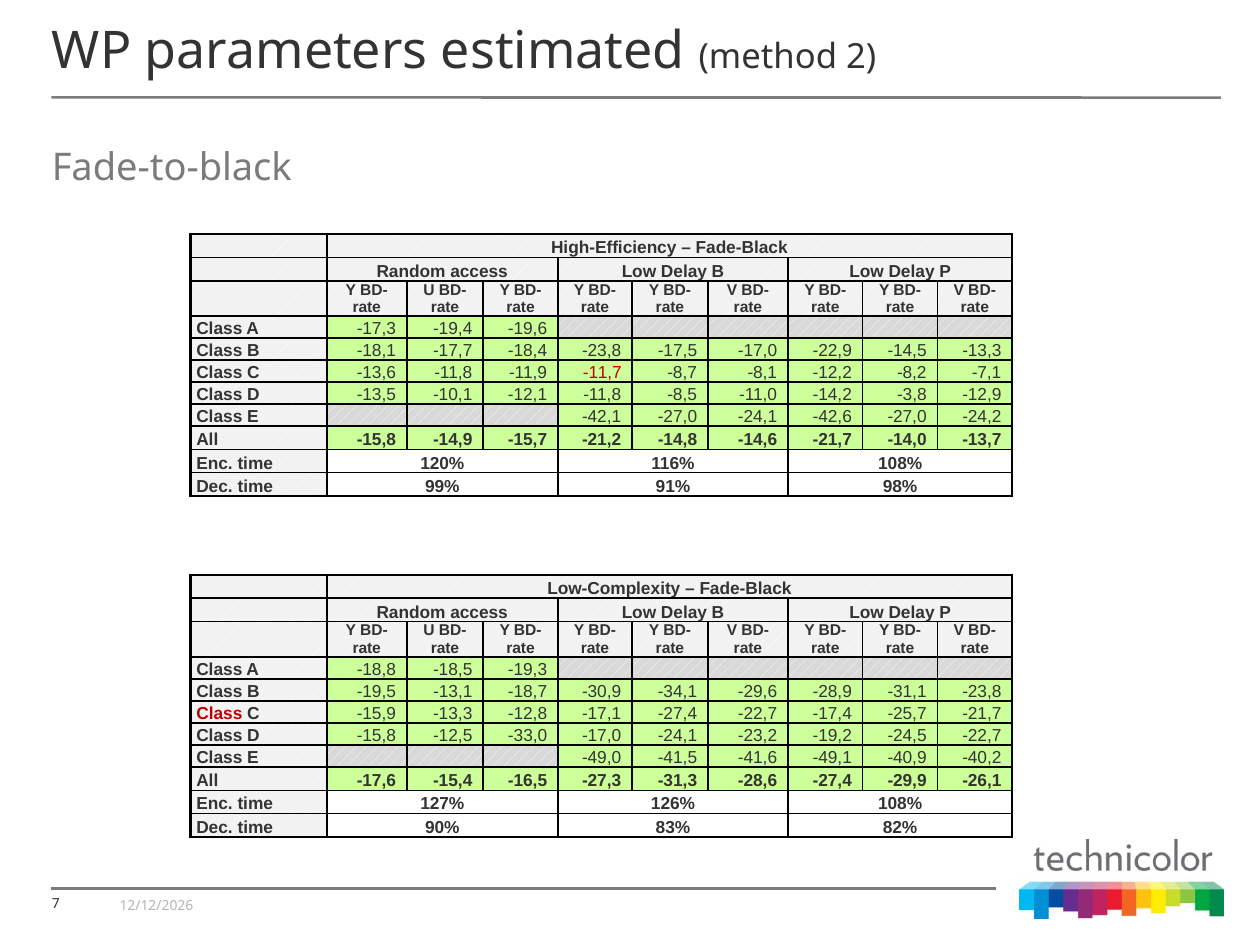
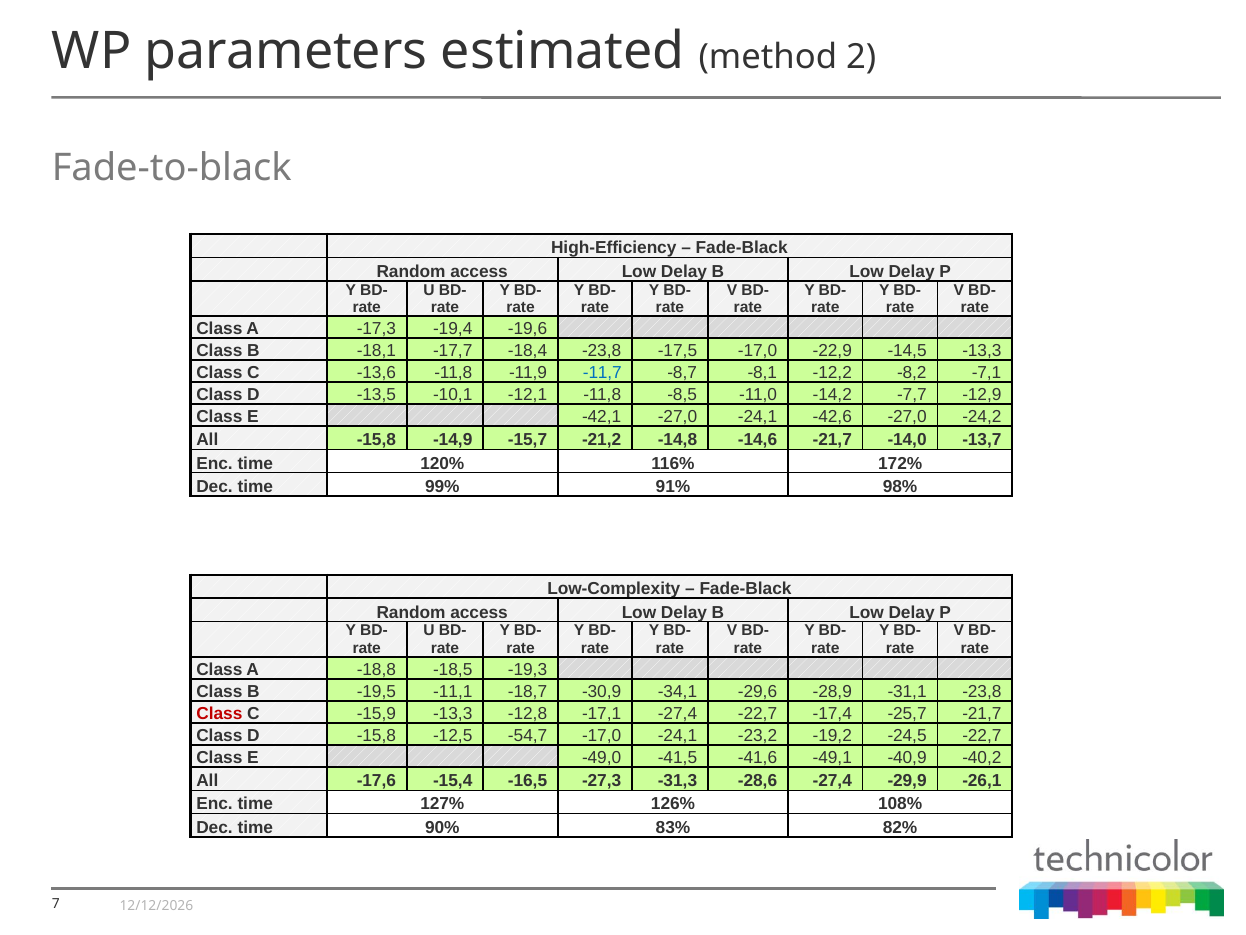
-11,7 colour: red -> blue (602, 372)
-3,8: -3,8 -> -7,7 (912, 394)
116% 108%: 108% -> 172% (900, 463)
-13,1: -13,1 -> -11,1 (453, 691)
-33,0: -33,0 -> -54,7 (528, 735)
